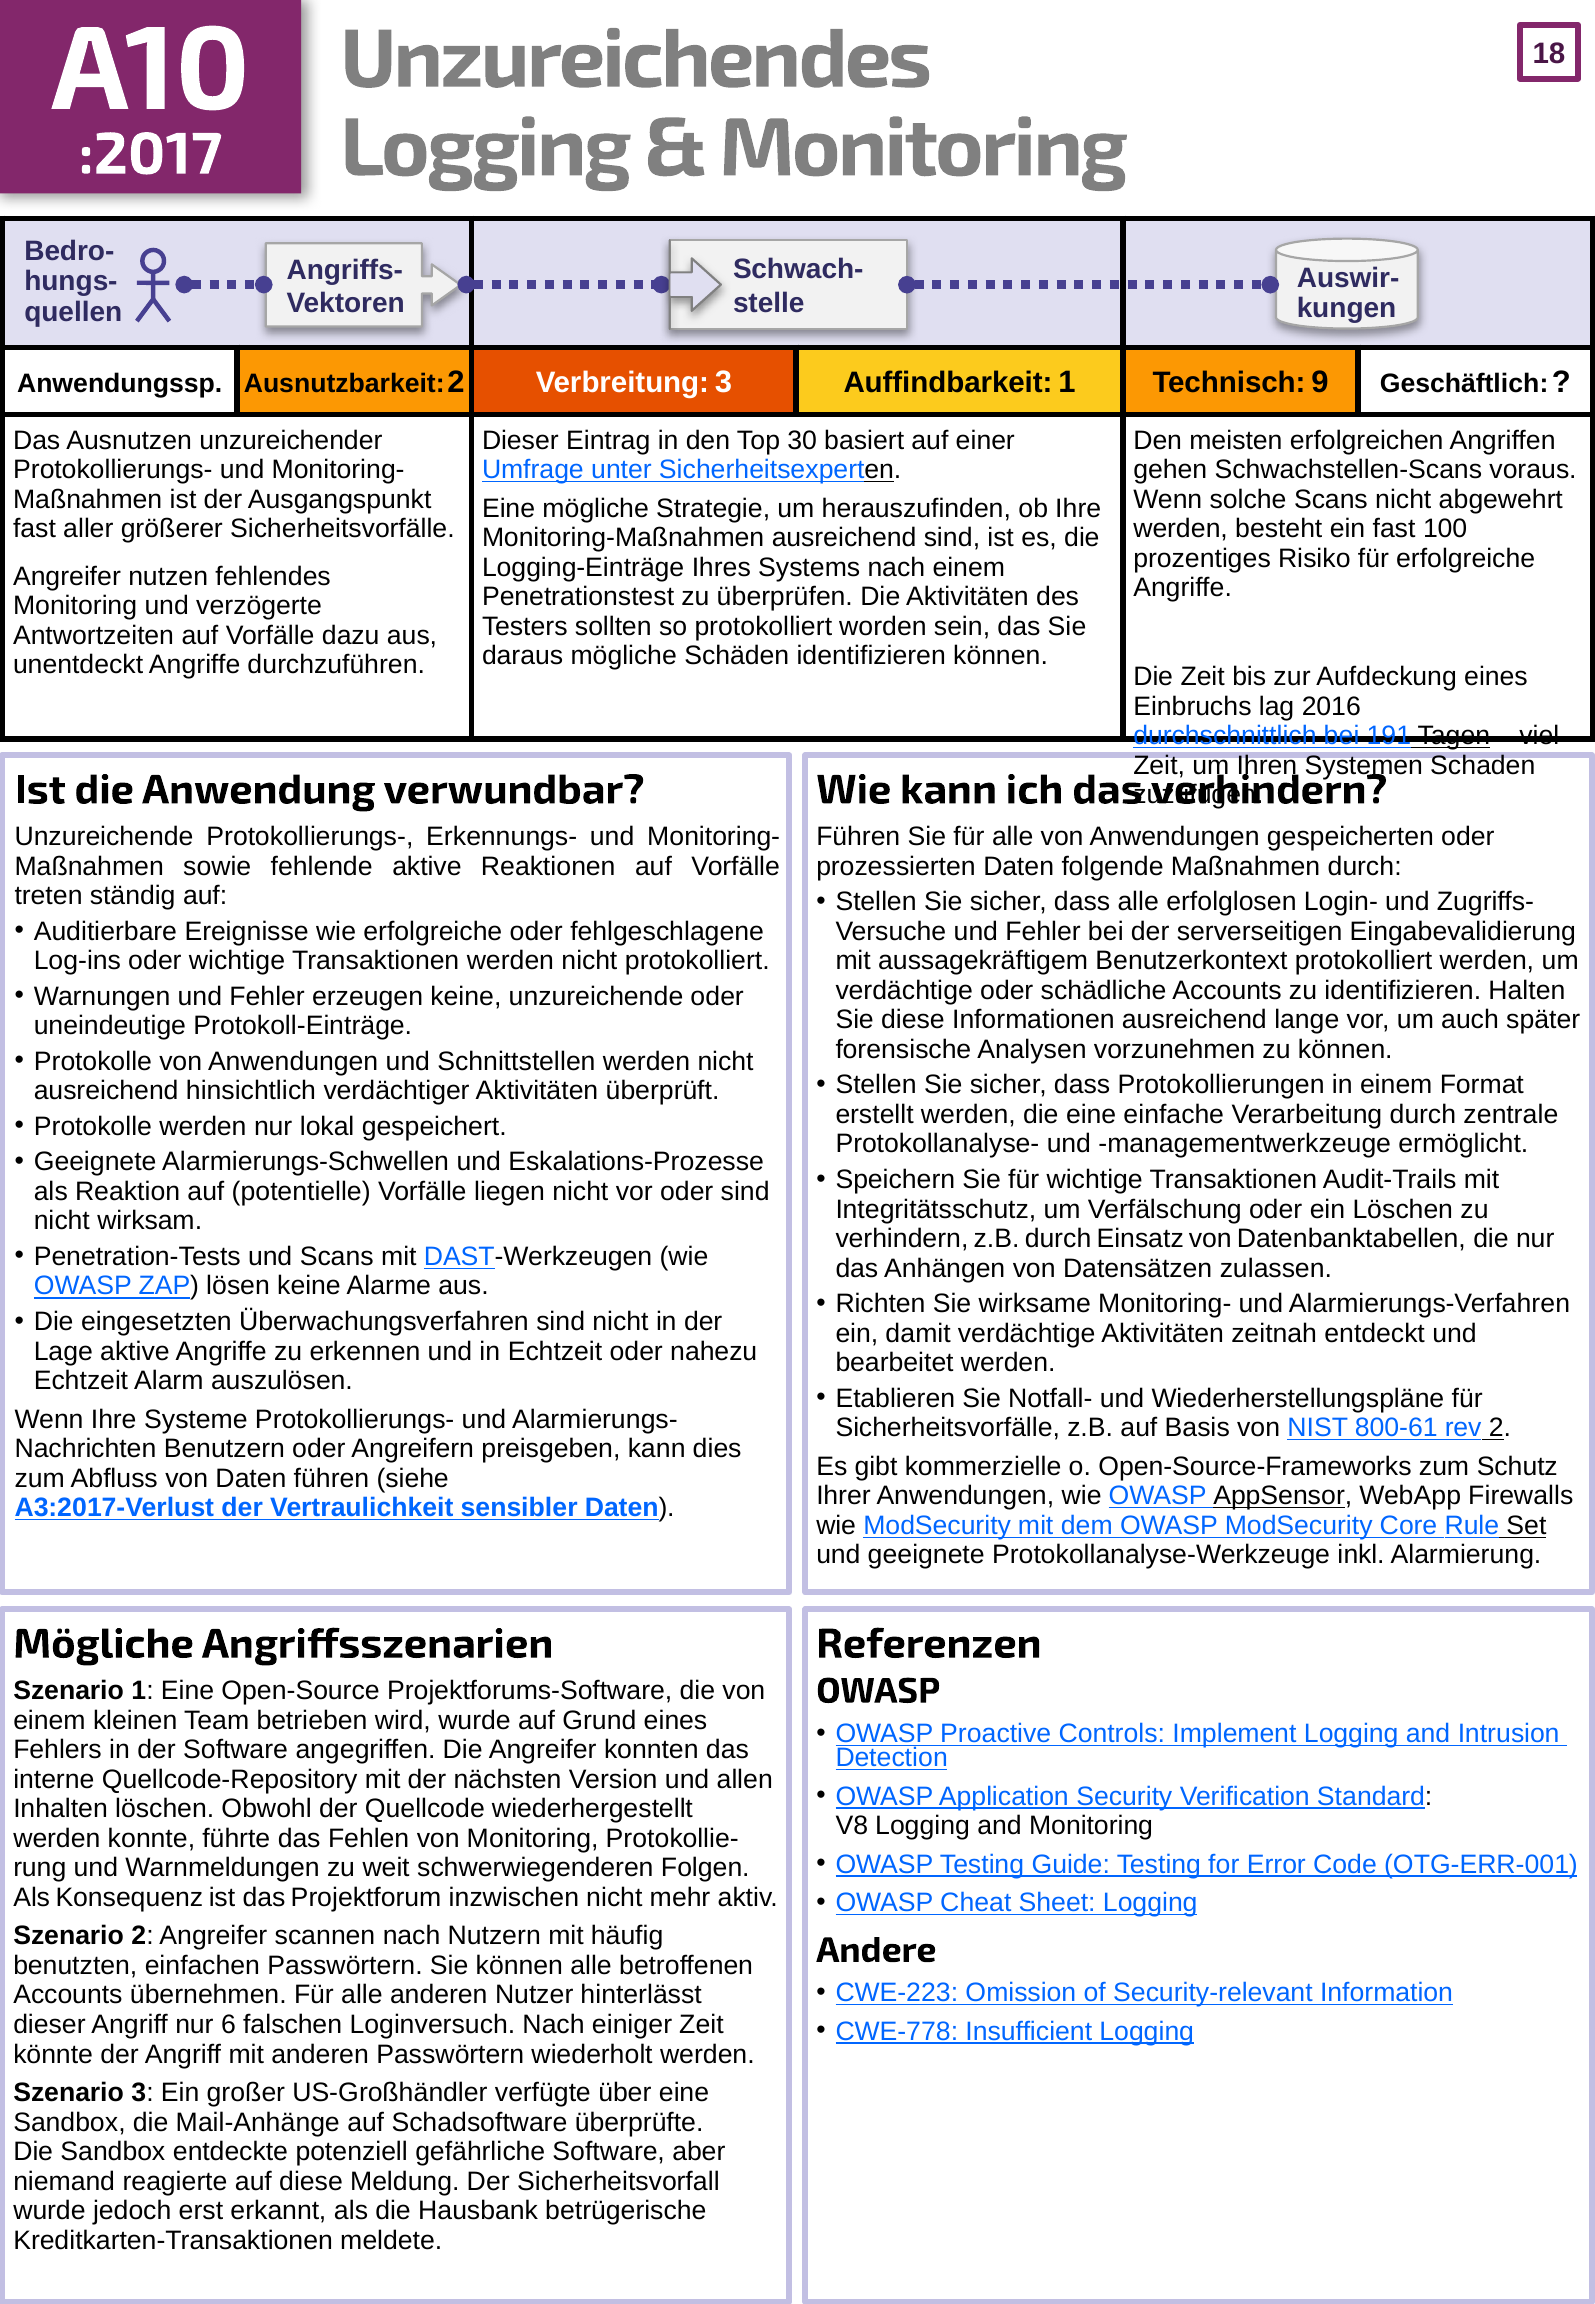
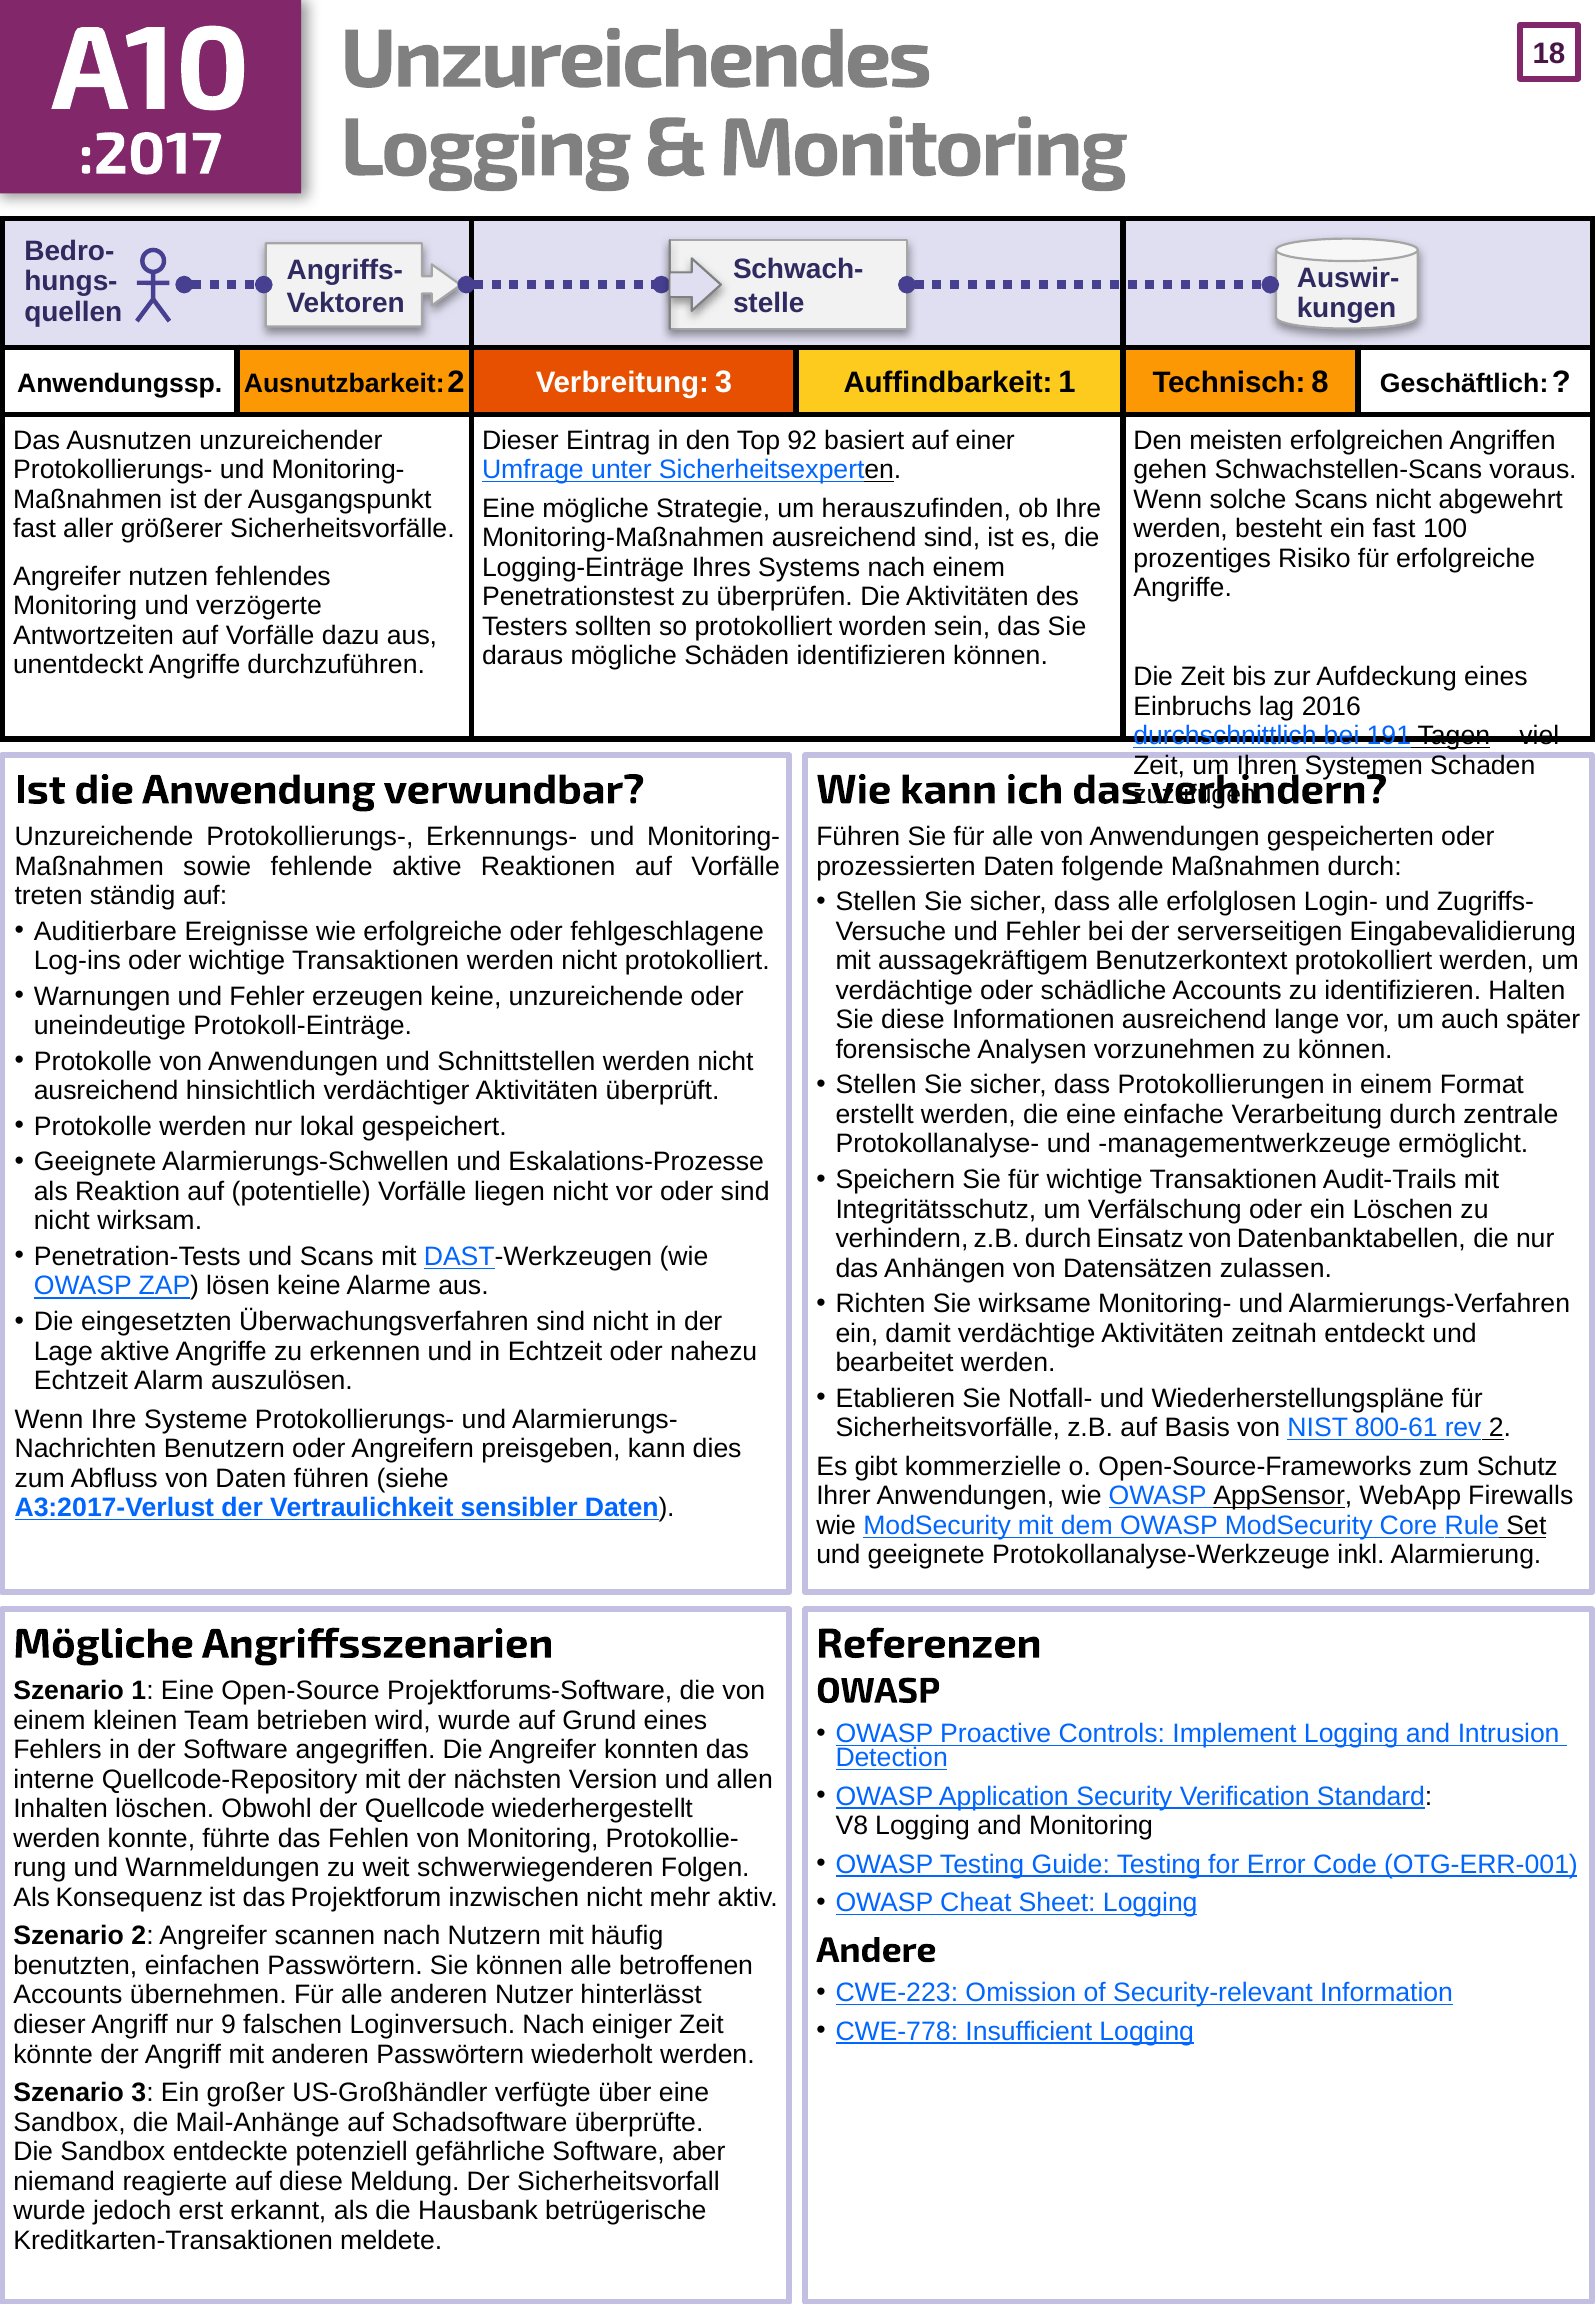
9: 9 -> 8 (1320, 382)
30: 30 -> 92 (802, 440)
6: 6 -> 9 (228, 2025)
